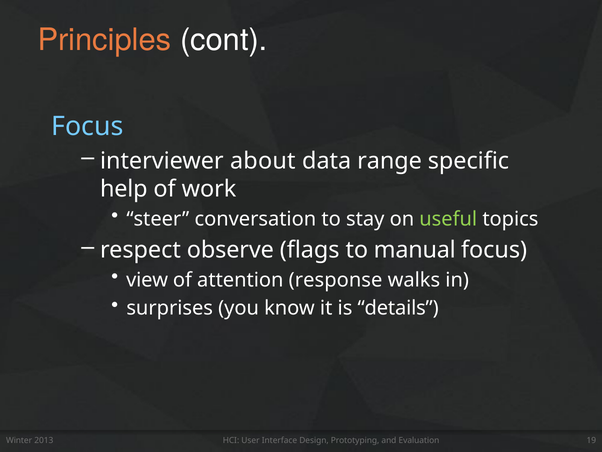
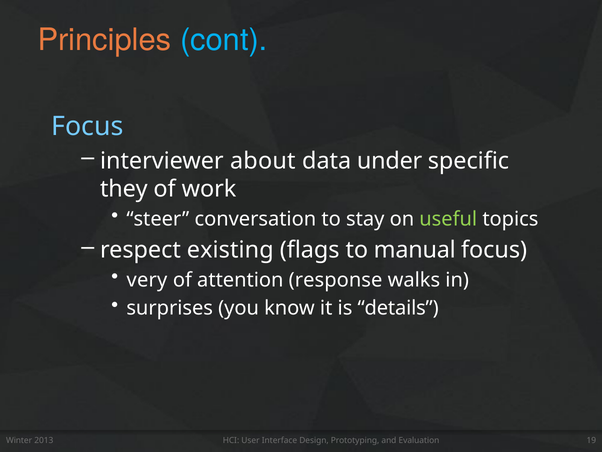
cont colour: white -> light blue (224, 40)
range: range -> under (390, 161)
help: help -> they (124, 189)
observe: observe -> existing (230, 250)
view: view -> very (147, 280)
